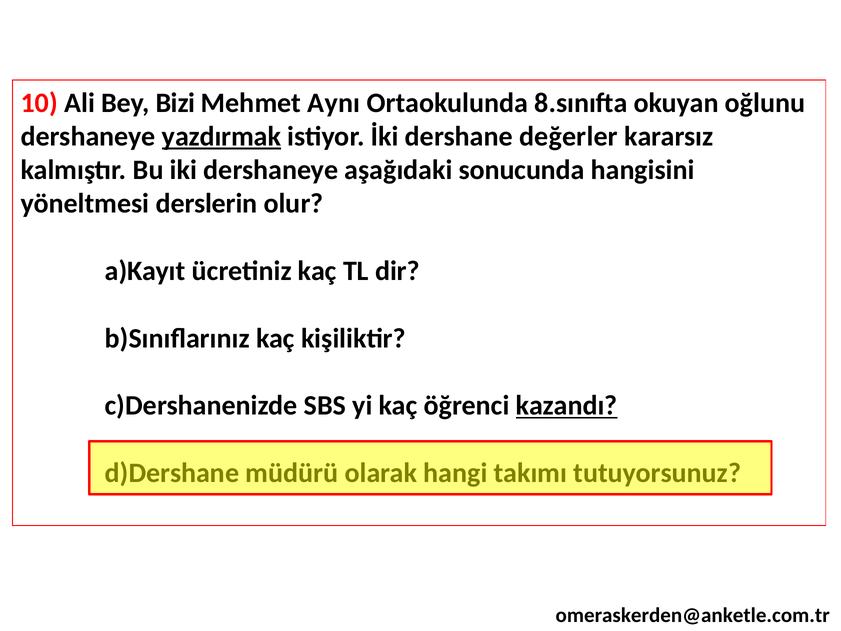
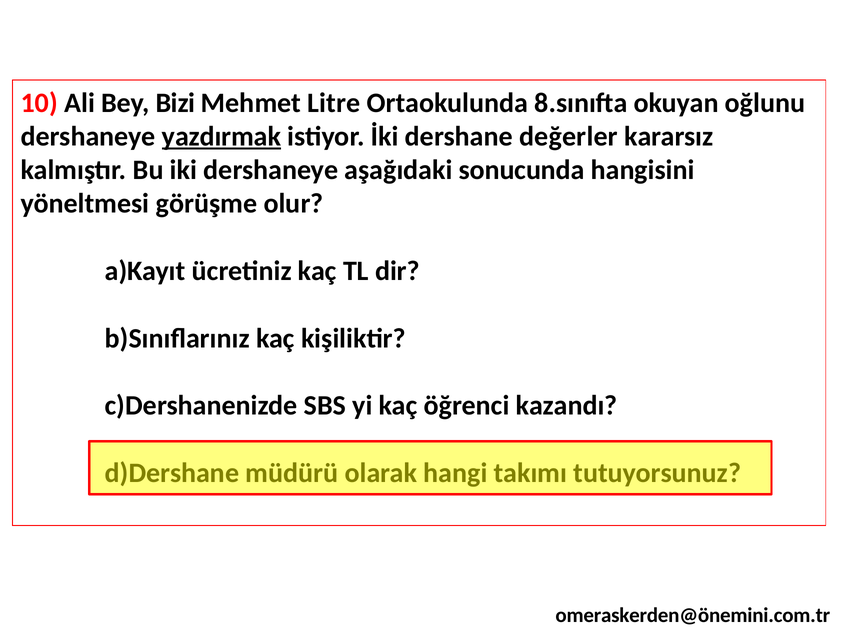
Aynı: Aynı -> Litre (334, 103)
derslerin: derslerin -> görüşme (206, 204)
kazandı underline: present -> none (567, 405)
omeraskerden@anketle.com.tr: omeraskerden@anketle.com.tr -> omeraskerden@önemini.com.tr (693, 615)
